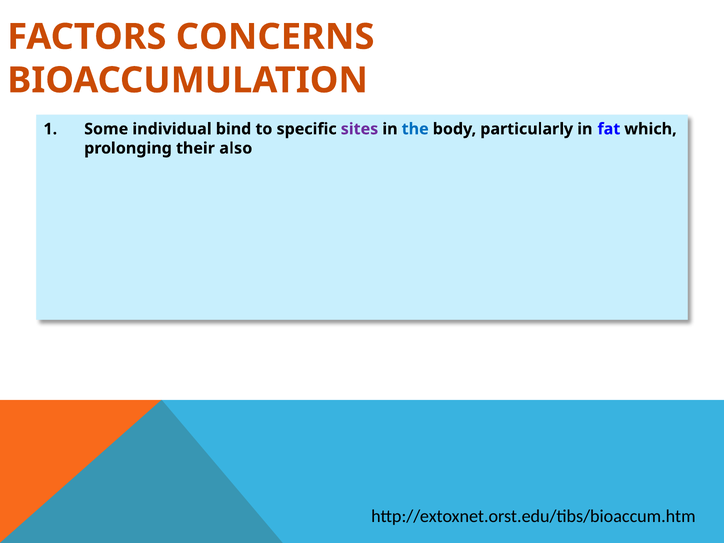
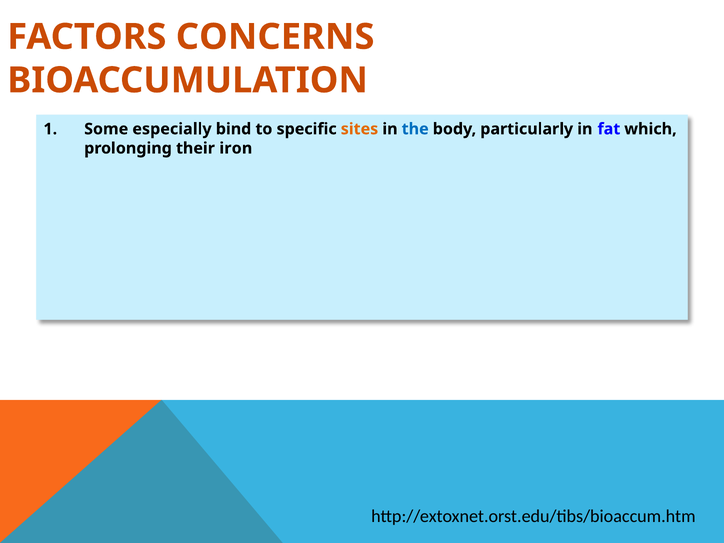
individual: individual -> especially (172, 129)
sites colour: purple -> orange (359, 129)
also: also -> iron (236, 148)
